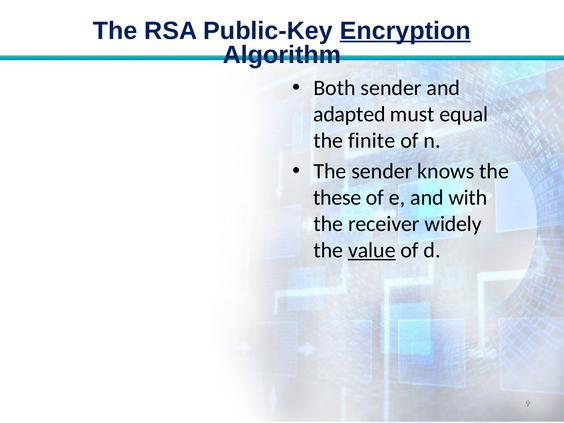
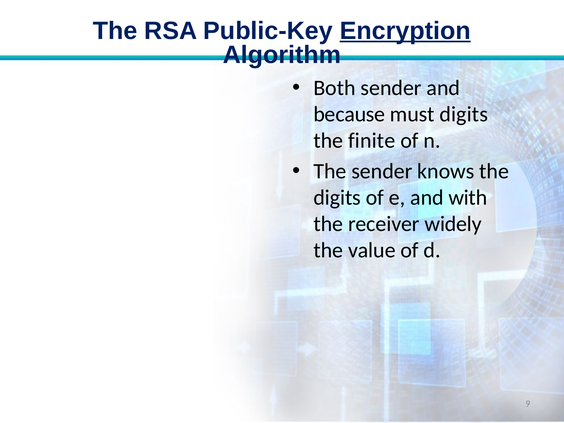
adapted: adapted -> because (349, 114)
must equal: equal -> digits (464, 114)
these: these -> digits (337, 198)
value underline: present -> none (372, 250)
